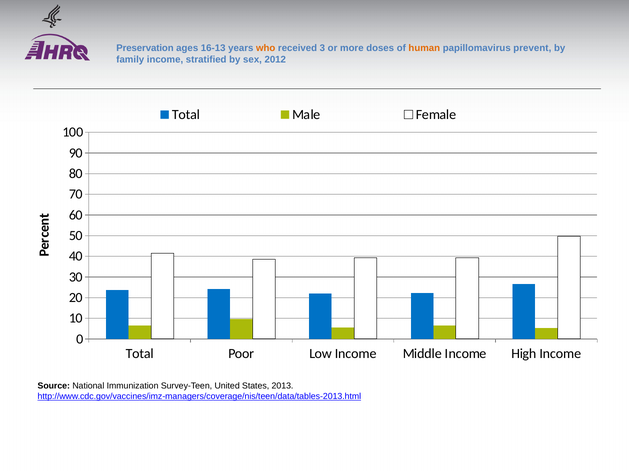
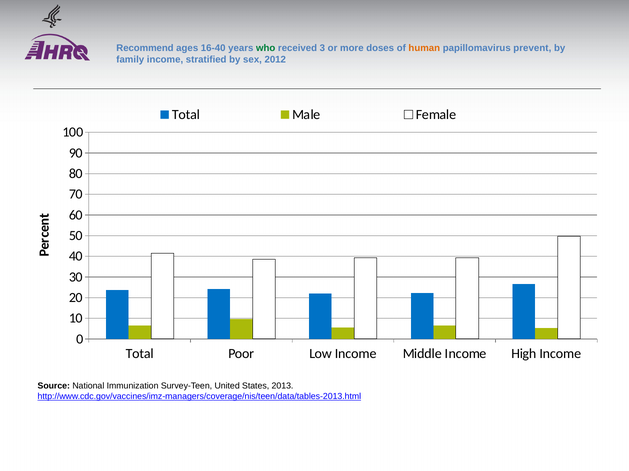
Preservation: Preservation -> Recommend (145, 48)
16-13: 16-13 -> 16-40 (213, 48)
who colour: orange -> green (266, 48)
